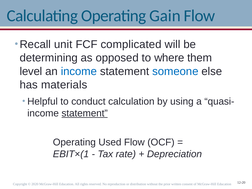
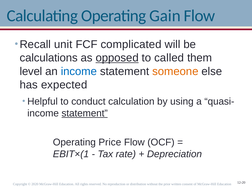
determining: determining -> calculations (49, 58)
opposed underline: none -> present (117, 58)
where: where -> called (169, 58)
someone colour: blue -> orange (175, 71)
materials: materials -> expected (64, 85)
Used: Used -> Price (110, 142)
